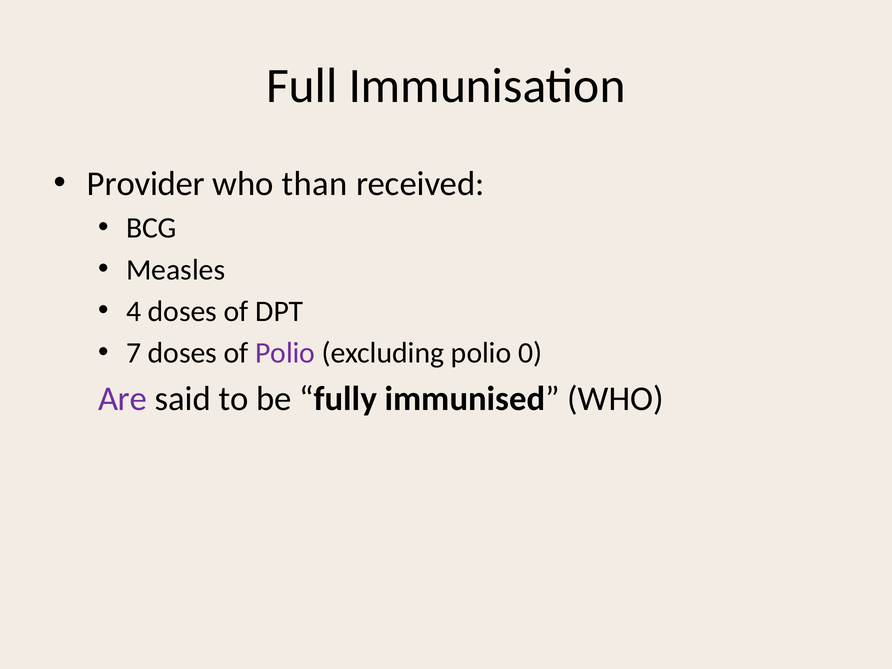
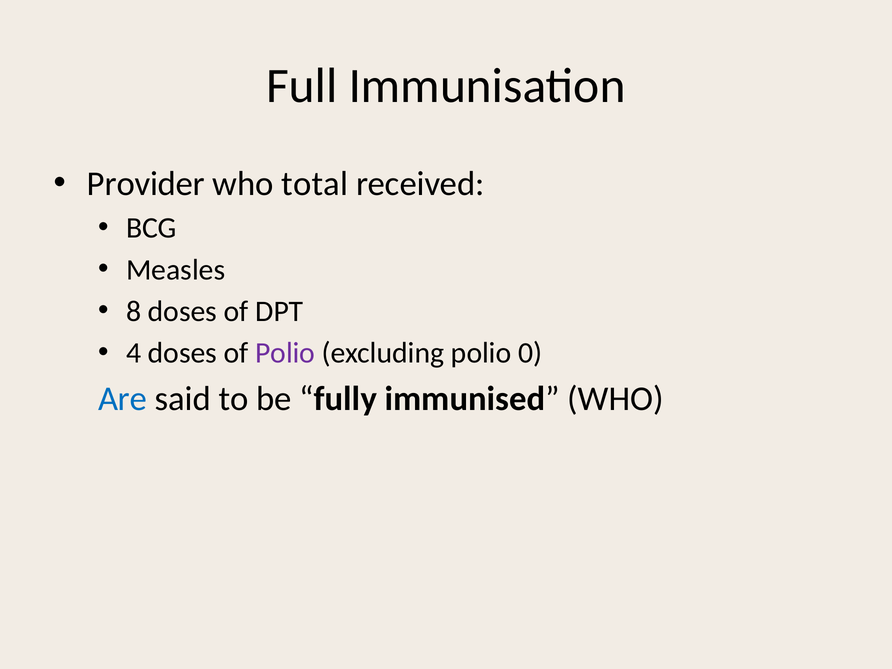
than: than -> total (315, 184)
4: 4 -> 8 (134, 311)
7: 7 -> 4 (134, 353)
Are colour: purple -> blue (123, 399)
